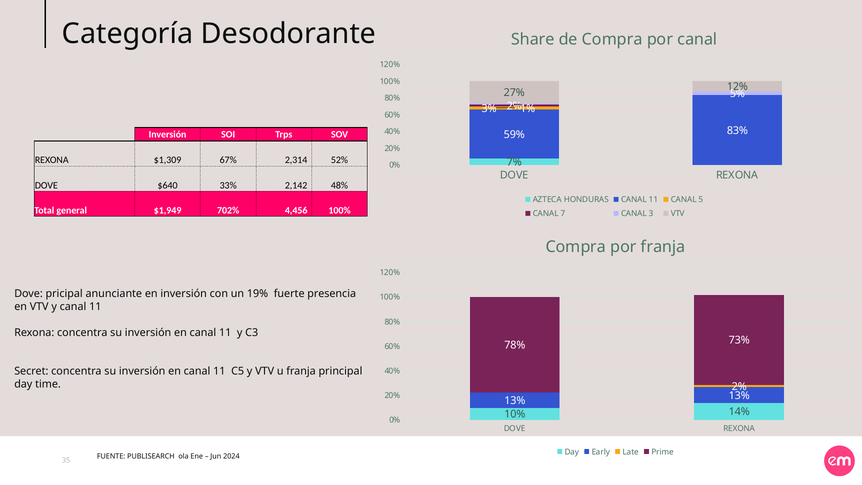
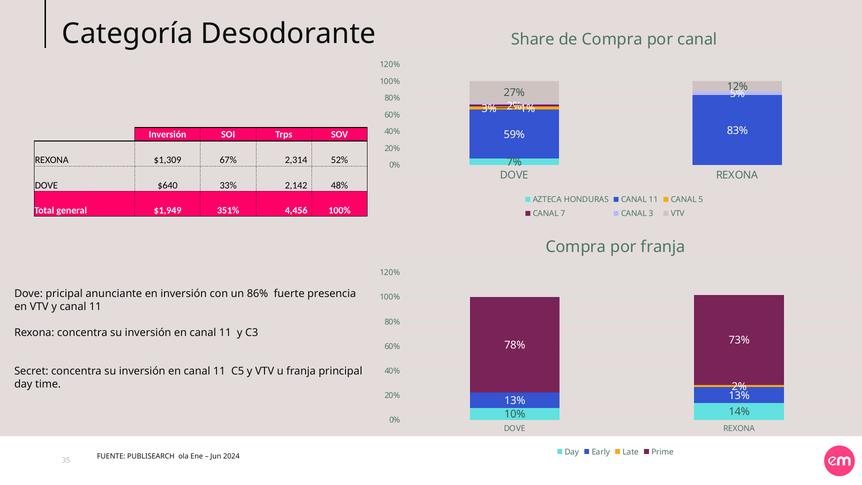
702%: 702% -> 351% (228, 210)
19%: 19% -> 86% (258, 294)
